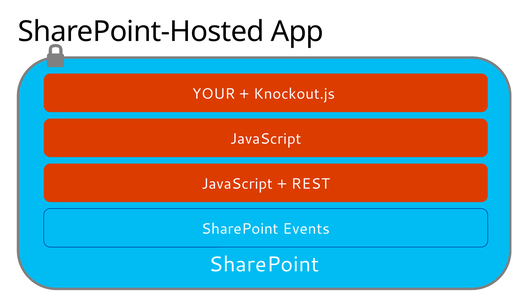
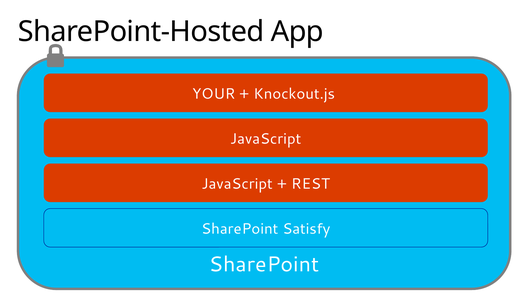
Events: Events -> Satisfy (306, 229)
